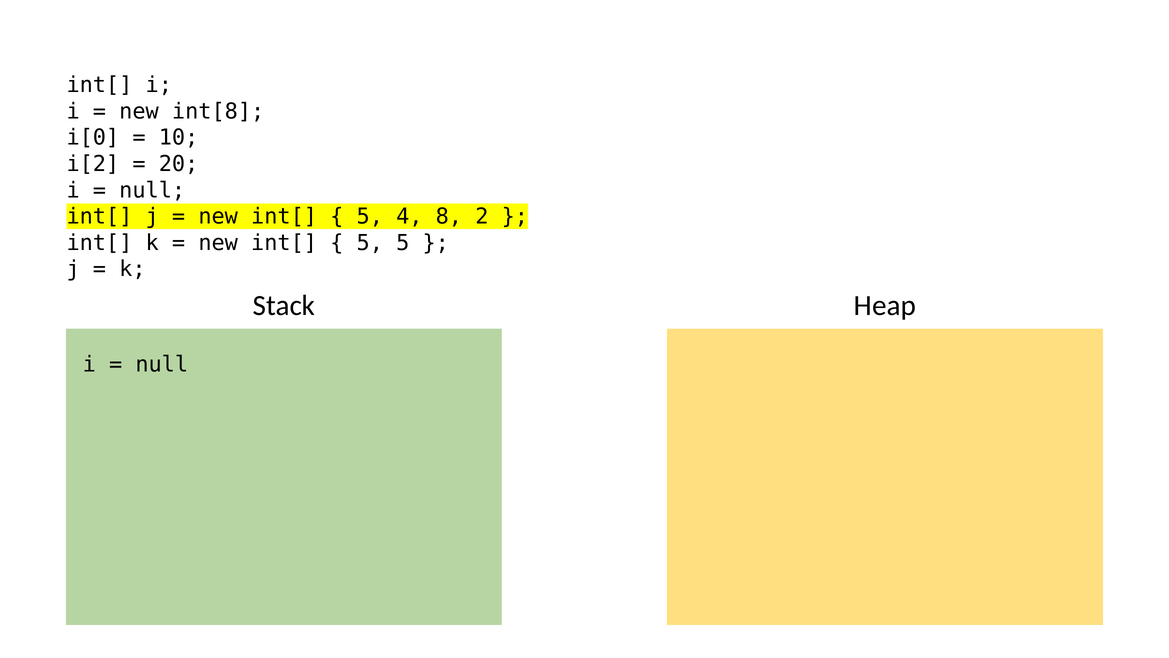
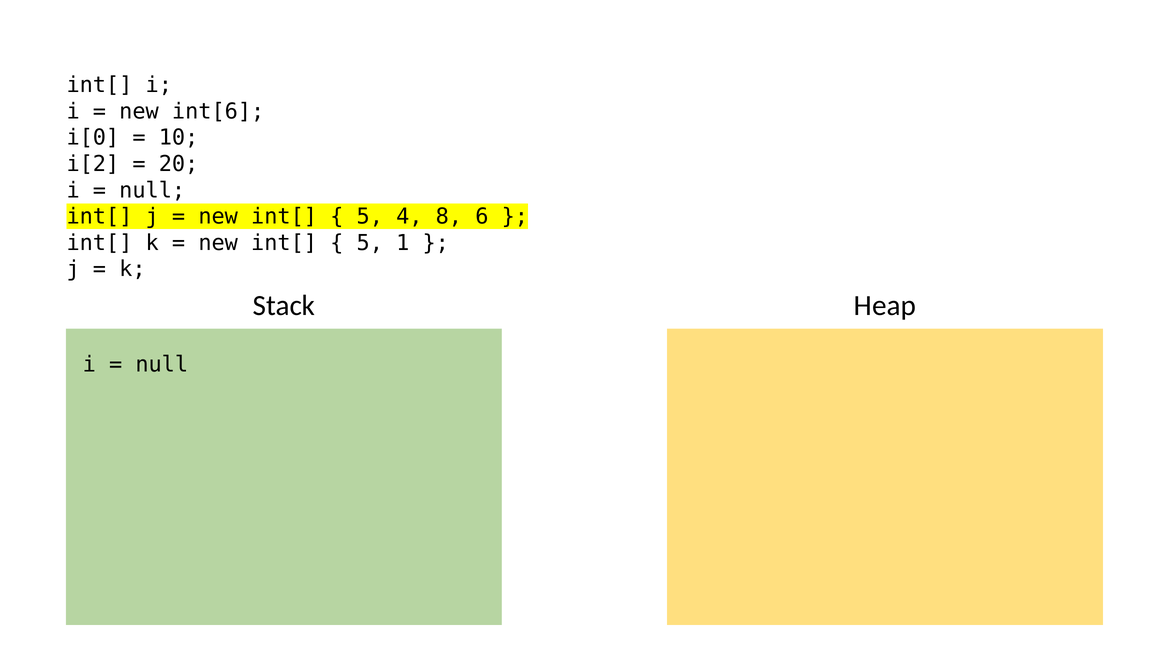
int[8: int[8 -> int[6 (218, 111)
2: 2 -> 6 (482, 216)
5 5: 5 -> 1 (403, 243)
